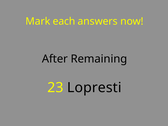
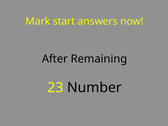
each: each -> start (64, 21)
Lopresti: Lopresti -> Number (94, 88)
